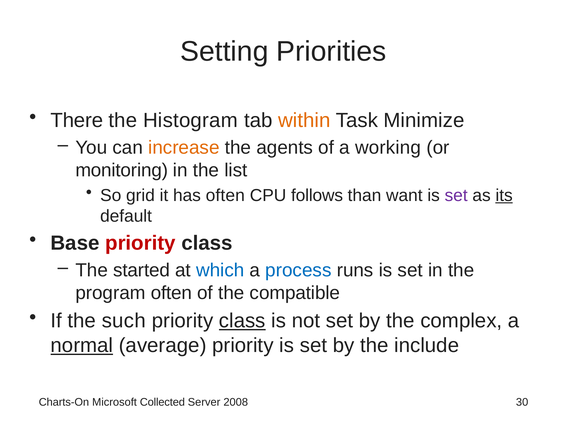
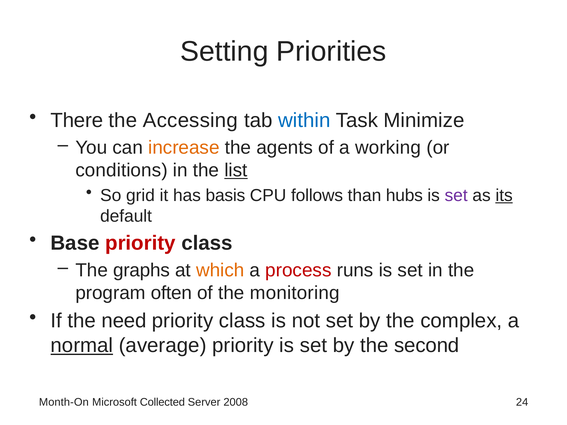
Histogram: Histogram -> Accessing (190, 121)
within colour: orange -> blue (304, 121)
monitoring: monitoring -> conditions (122, 170)
list underline: none -> present (236, 170)
has often: often -> basis (225, 196)
want: want -> hubs (404, 196)
started: started -> graphs (142, 271)
which colour: blue -> orange (220, 271)
process colour: blue -> red (298, 271)
compatible: compatible -> monitoring (295, 293)
such: such -> need (124, 321)
class underline: present -> none (242, 321)
include: include -> second (427, 346)
Charts-On: Charts-On -> Month-On (64, 402)
30: 30 -> 24 (522, 402)
